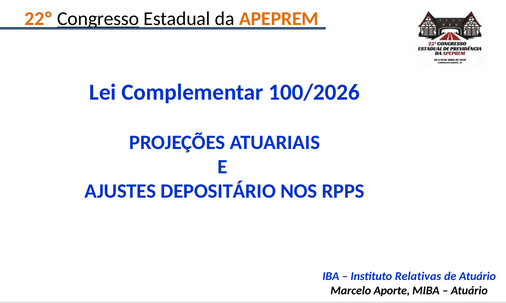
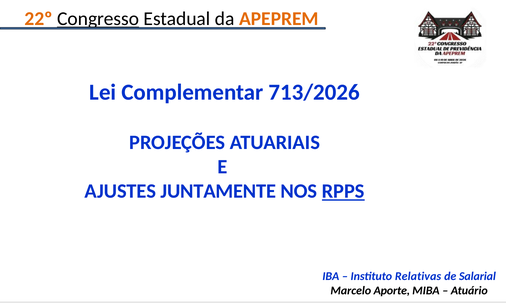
100/2026: 100/2026 -> 713/2026 (314, 92)
DEPOSITÁRIO: DEPOSITÁRIO -> JUNTAMENTE (218, 192)
RPPS underline: none -> present (343, 192)
de Atuário: Atuário -> Salarial (477, 277)
